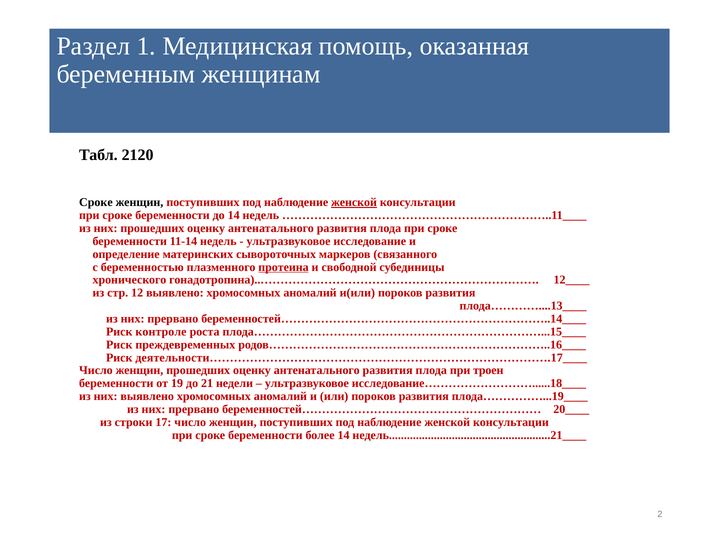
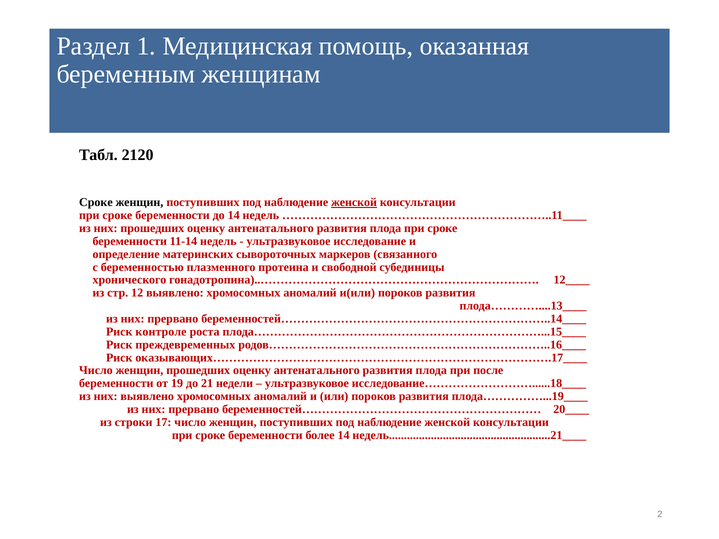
протеина underline: present -> none (284, 267)
деятельности………………………………………………………………………….17____: деятельности………………………………………………………………………….17____ -> оказывающих………………………………………………………………………….17____ (361, 358)
троен: троен -> после (488, 371)
